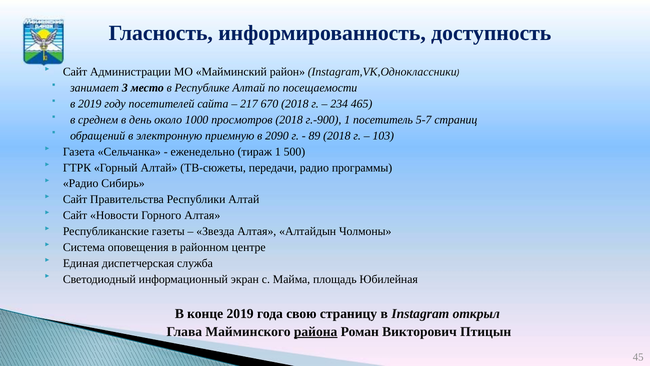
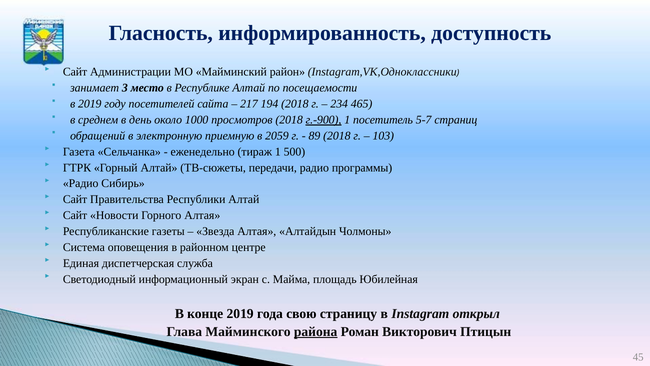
670: 670 -> 194 (269, 104)
г.-900 underline: none -> present (324, 120)
2090: 2090 -> 2059 (277, 136)
